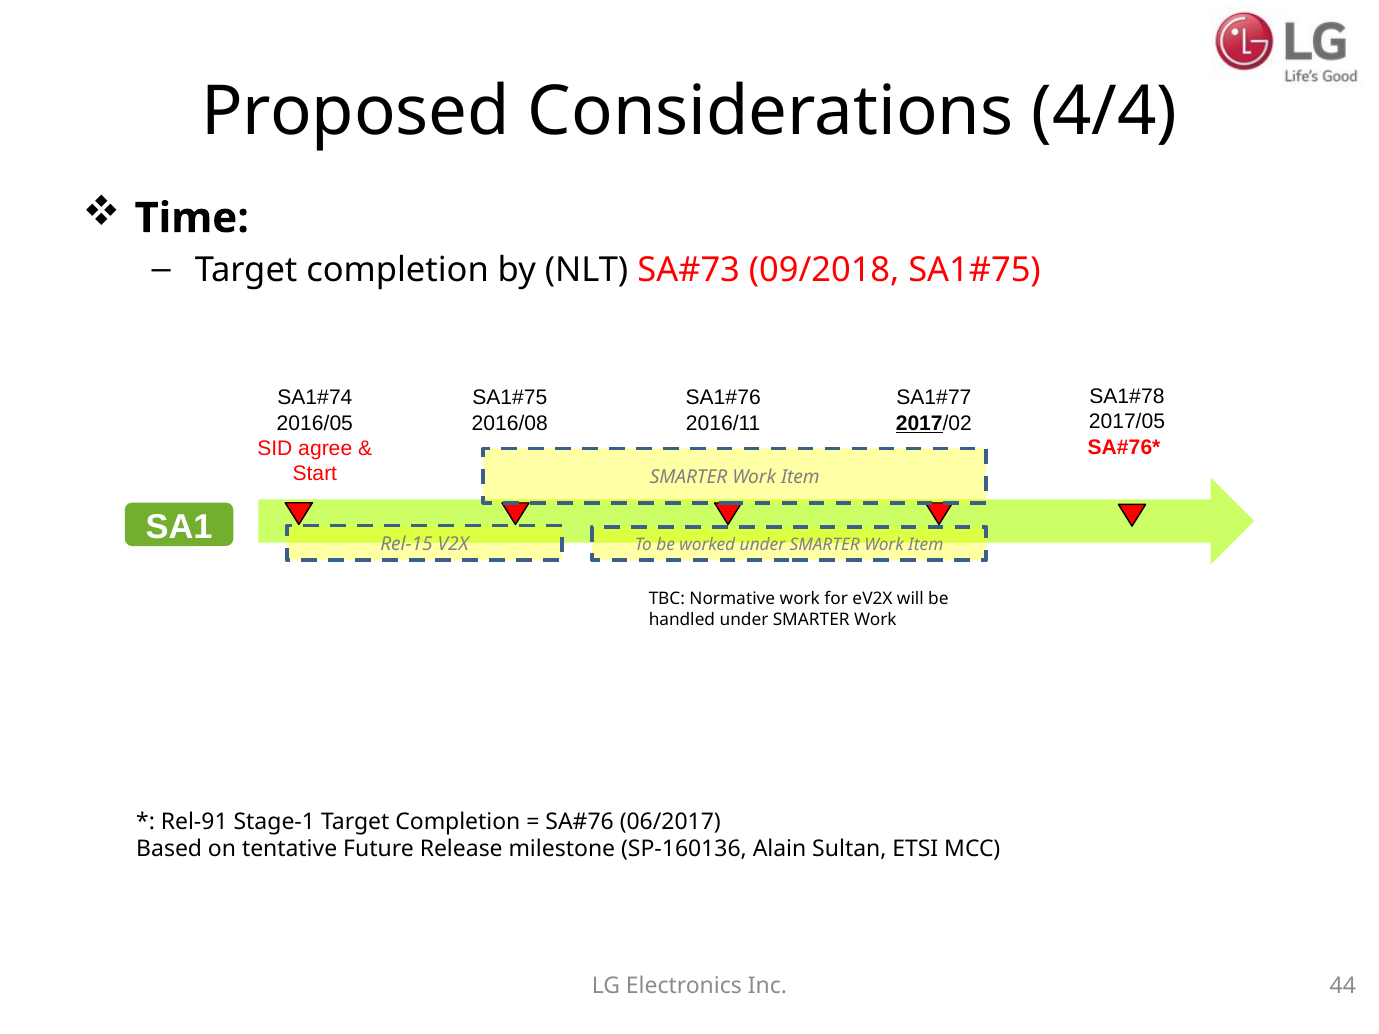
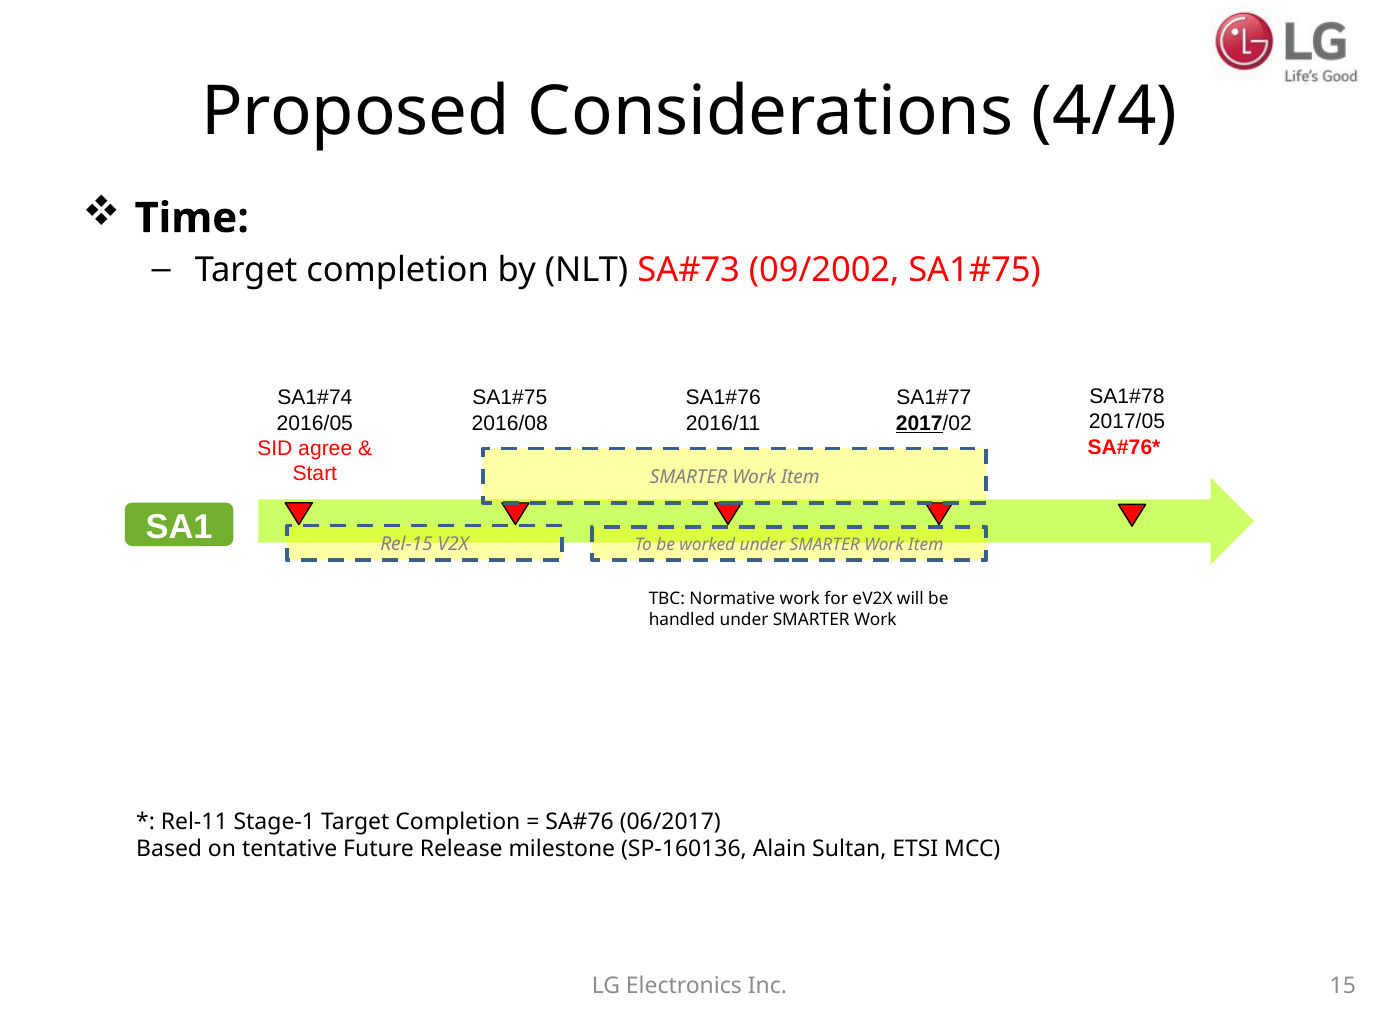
09/2018: 09/2018 -> 09/2002 (824, 271)
Rel-91: Rel-91 -> Rel-11 (194, 822)
44: 44 -> 15 (1343, 986)
